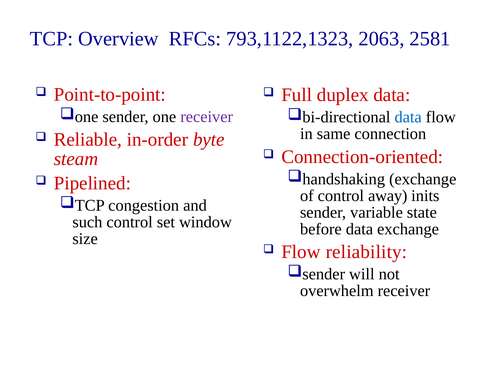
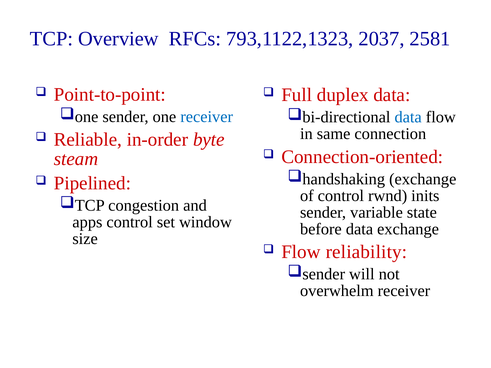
2063: 2063 -> 2037 (381, 39)
receiver colour: purple -> blue (207, 117)
away: away -> rwnd (388, 196)
such: such -> apps (87, 222)
